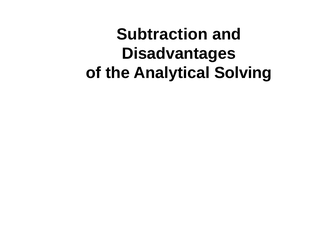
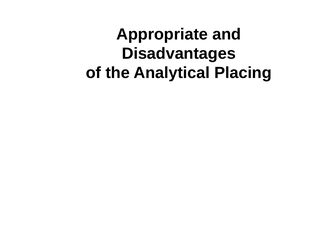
Subtraction: Subtraction -> Appropriate (162, 34)
Solving: Solving -> Placing (243, 73)
